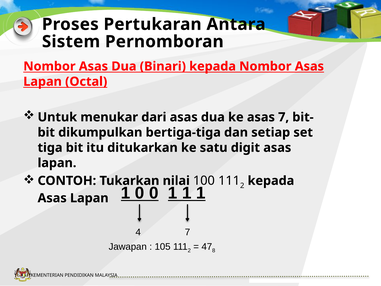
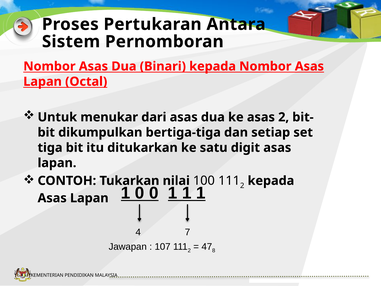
asas 7: 7 -> 2 (284, 117)
105: 105 -> 107 (163, 247)
